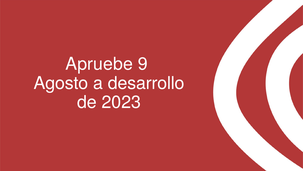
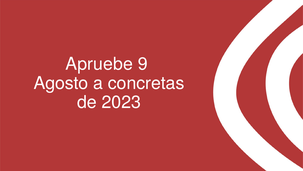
desarrollo: desarrollo -> concretas (146, 83)
